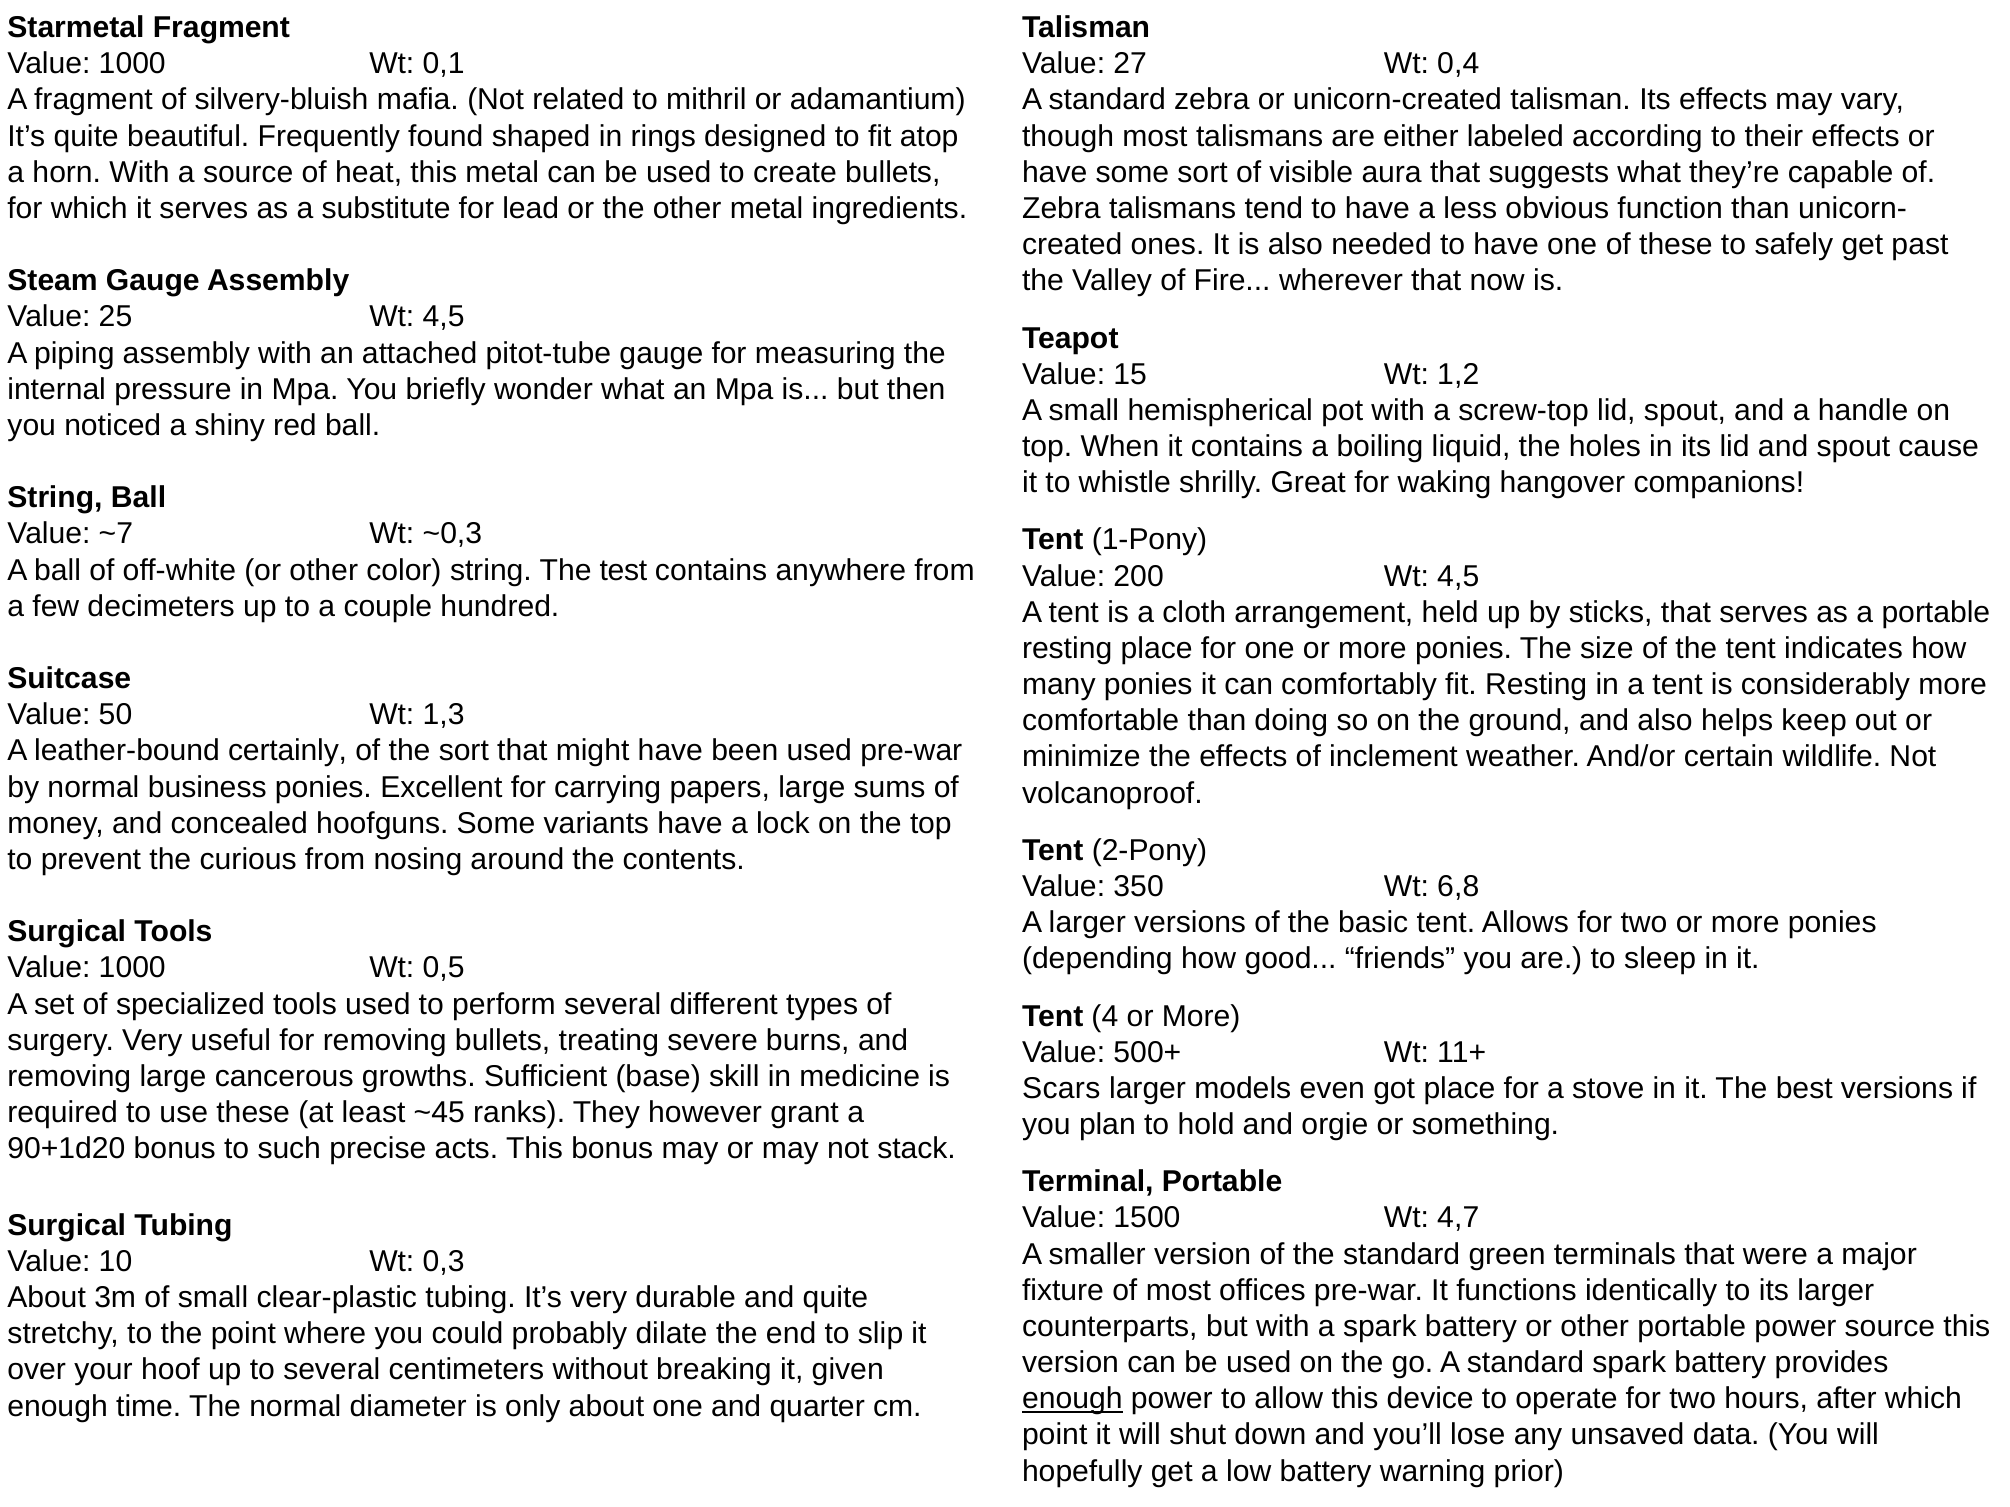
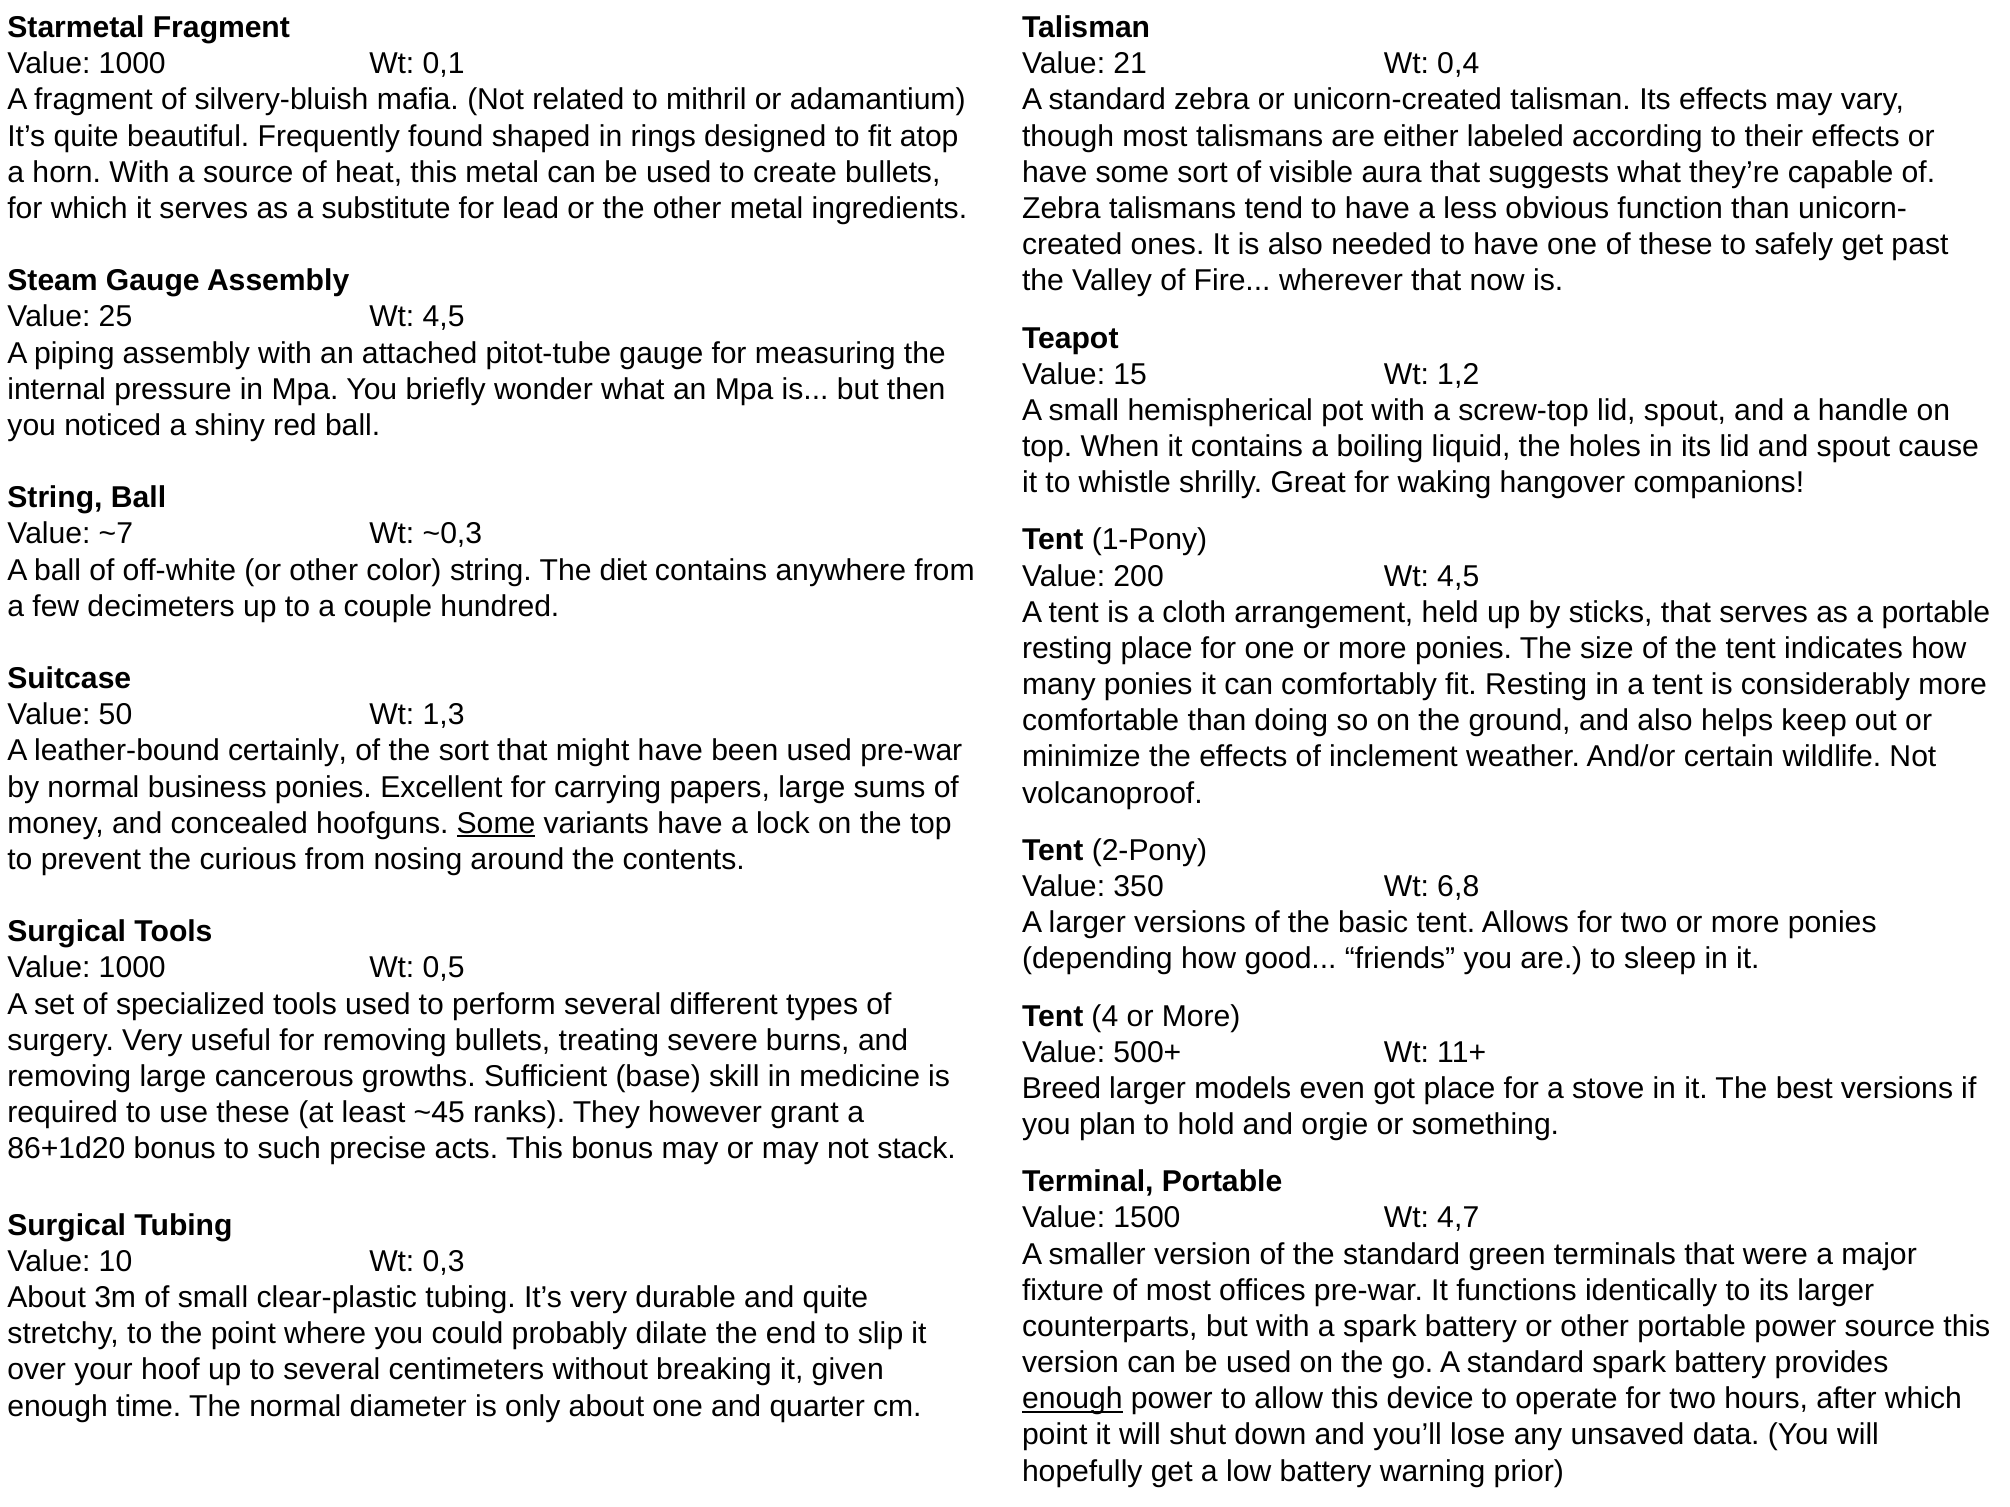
27: 27 -> 21 (1130, 64)
test: test -> diet (623, 570)
Some underline: none -> present (496, 824)
Scars: Scars -> Breed (1062, 1089)
90+1d20: 90+1d20 -> 86+1d20 (66, 1149)
